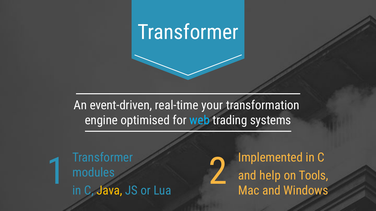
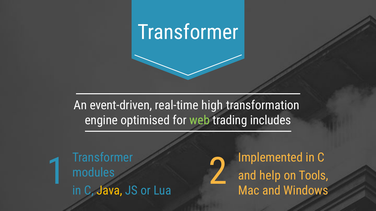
your: your -> high (212, 105)
web colour: light blue -> light green (200, 121)
systems: systems -> includes (271, 121)
